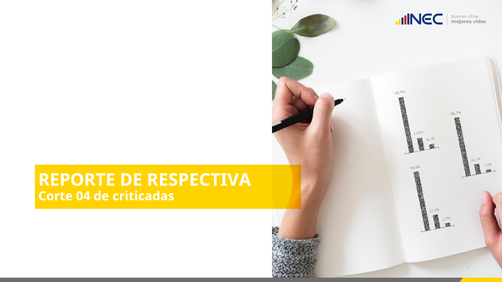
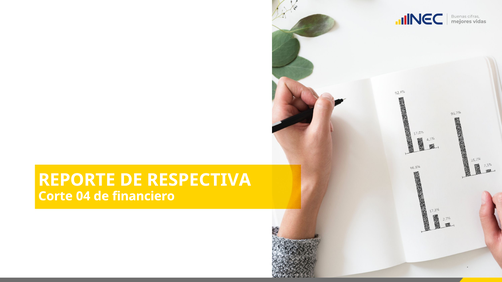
criticadas: criticadas -> financiero (144, 196)
